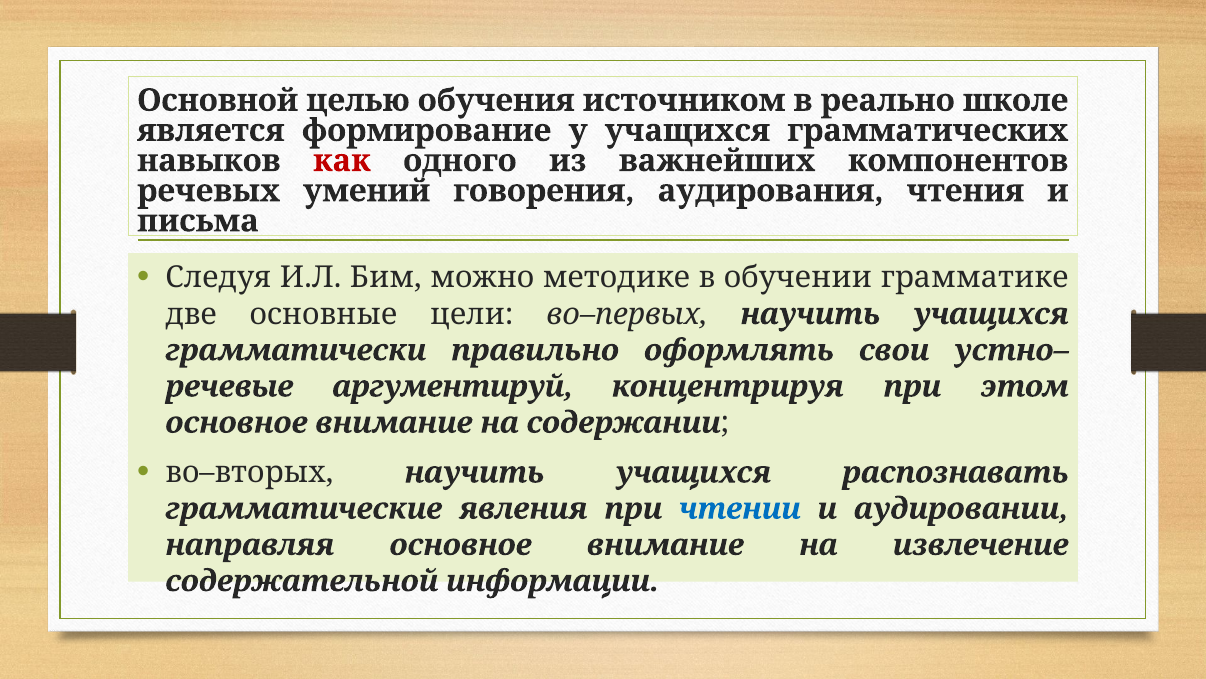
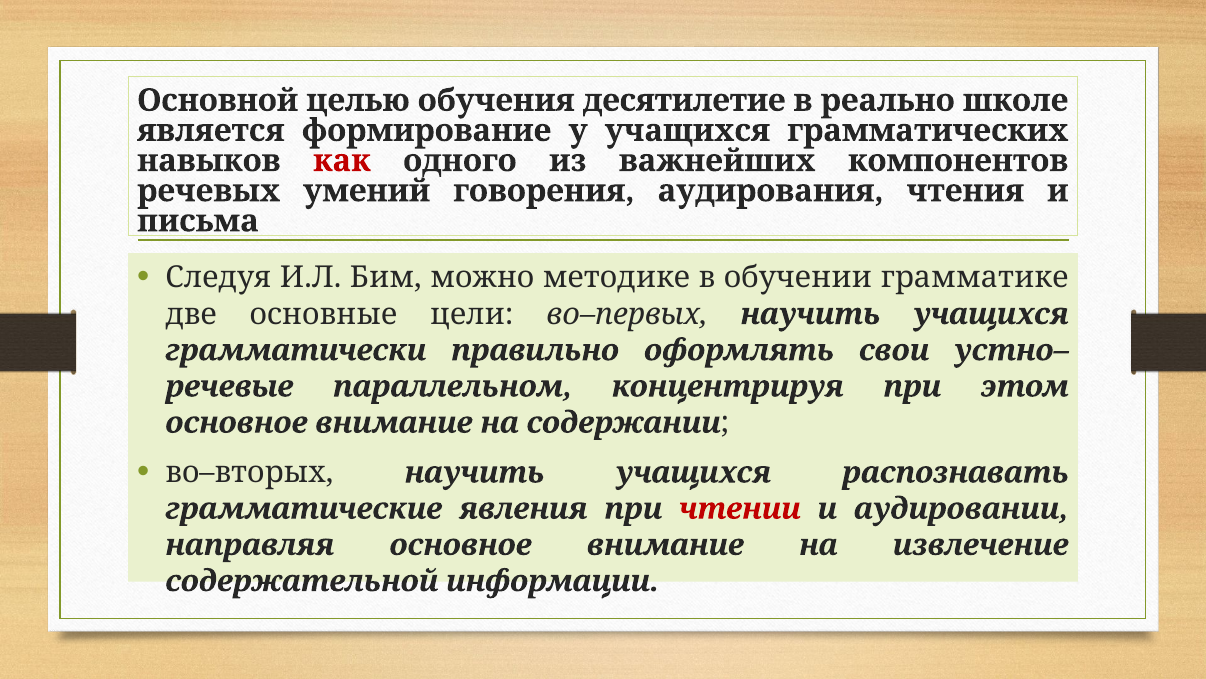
источником: источником -> десятилетие (684, 100)
аргументируй: аргументируй -> параллельном (453, 386)
чтении colour: blue -> red (740, 508)
